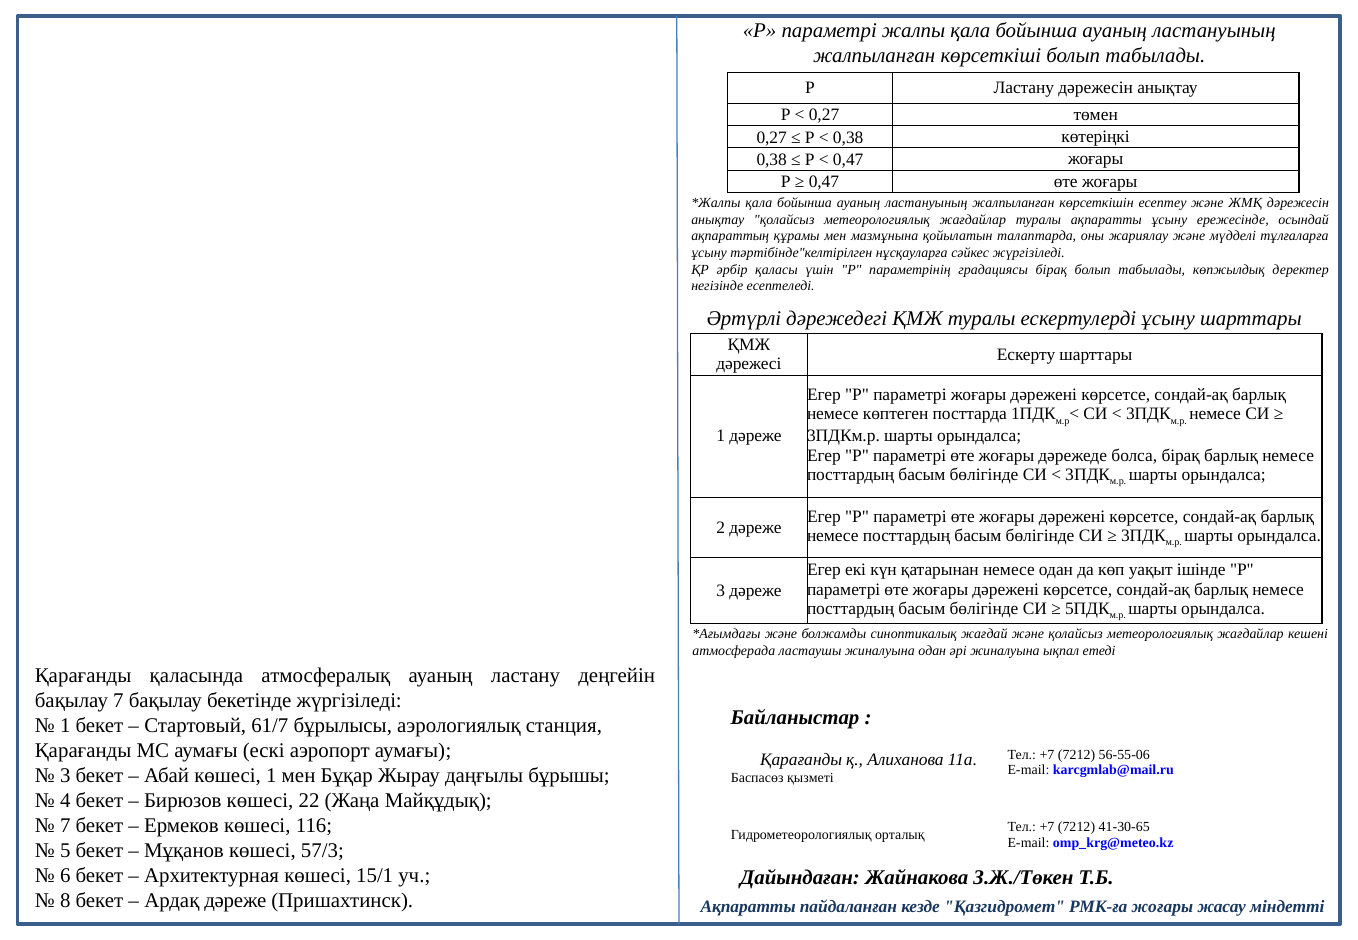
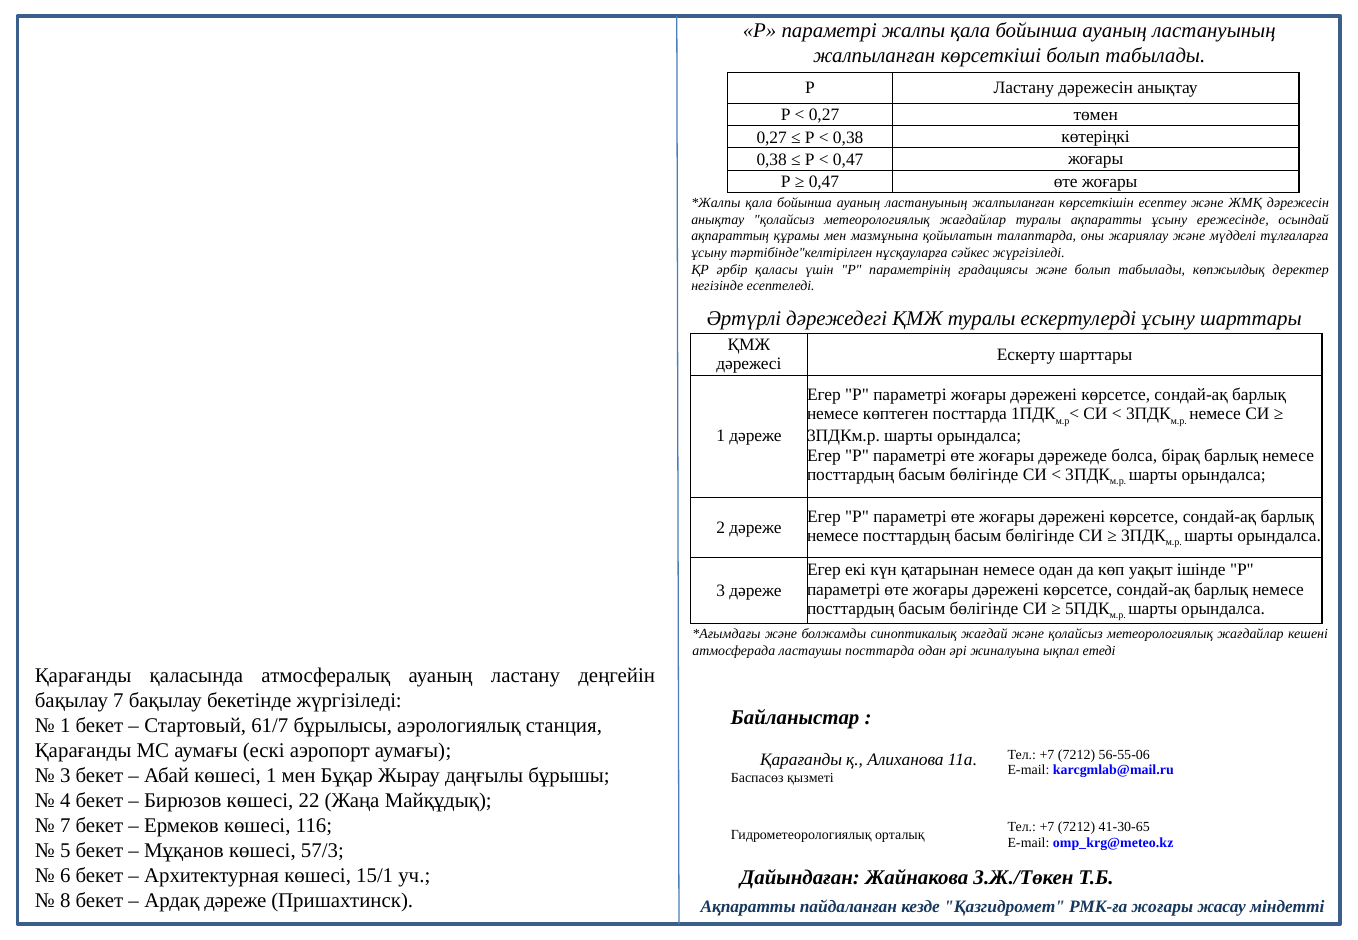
градациясы бірақ: бірақ -> және (1051, 270)
ластаушы жиналуына: жиналуына -> посттарда (880, 651)
